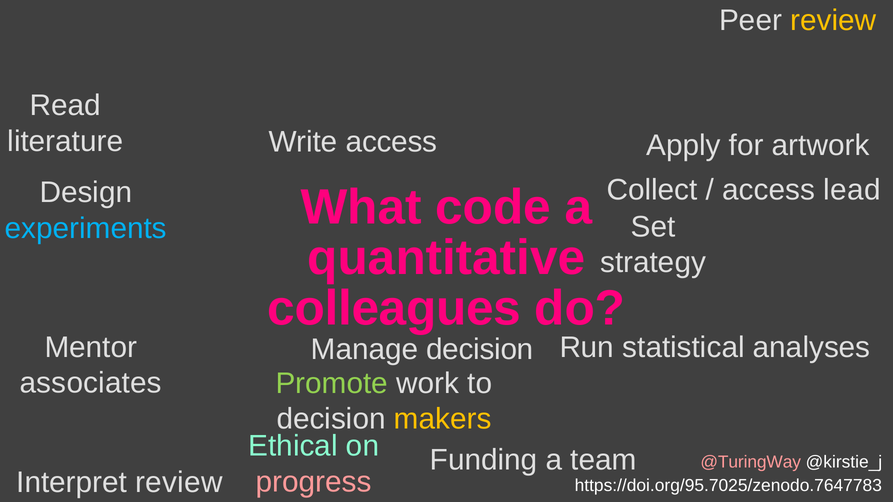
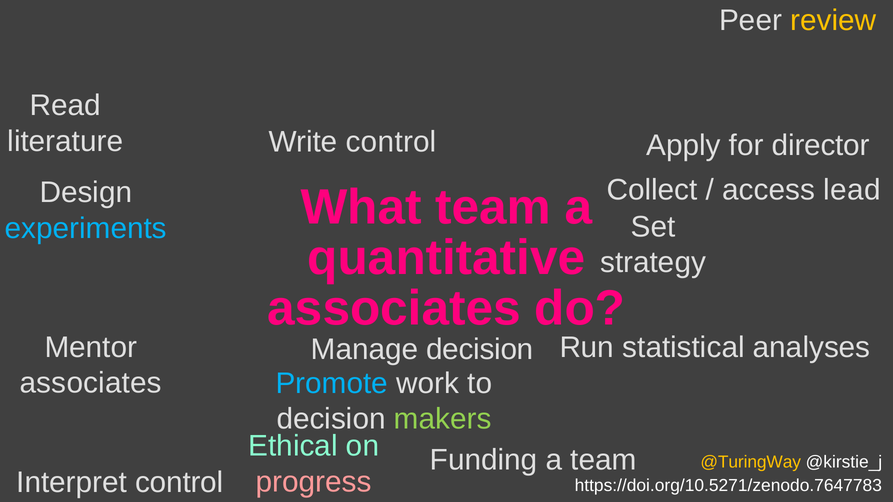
Write access: access -> control (391, 142)
artwork: artwork -> director (821, 145)
What code: code -> team (493, 207)
colleagues: colleagues -> associates (394, 309)
Promote colour: light green -> light blue (332, 383)
makers colour: yellow -> light green (443, 419)
@TuringWay colour: pink -> yellow (751, 462)
Interpret review: review -> control (179, 483)
https://doi.org/95.7025/zenodo.7647783: https://doi.org/95.7025/zenodo.7647783 -> https://doi.org/10.5271/zenodo.7647783 (728, 486)
